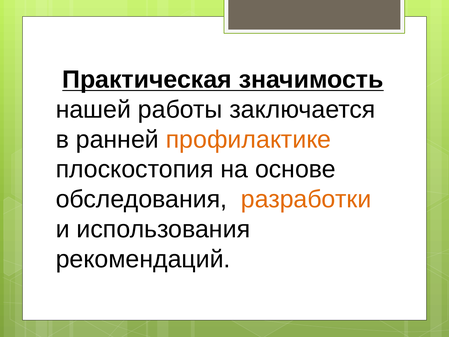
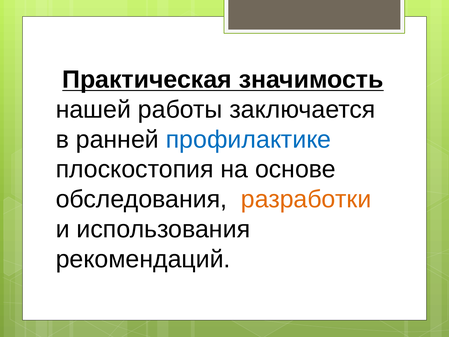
профилактике colour: orange -> blue (248, 139)
